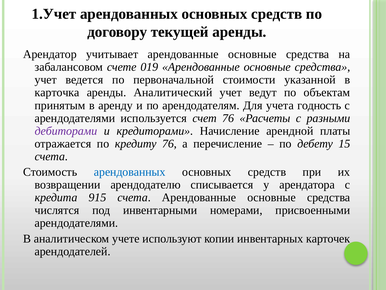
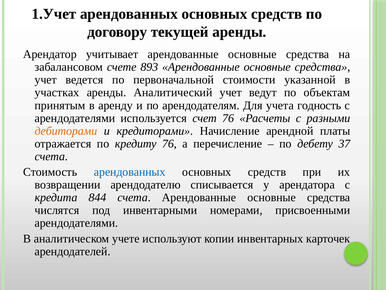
019: 019 -> 893 (149, 67)
карточка: карточка -> участках (57, 92)
дебиторами colour: purple -> orange (66, 131)
15: 15 -> 37 (344, 143)
915: 915 -> 844 (97, 197)
